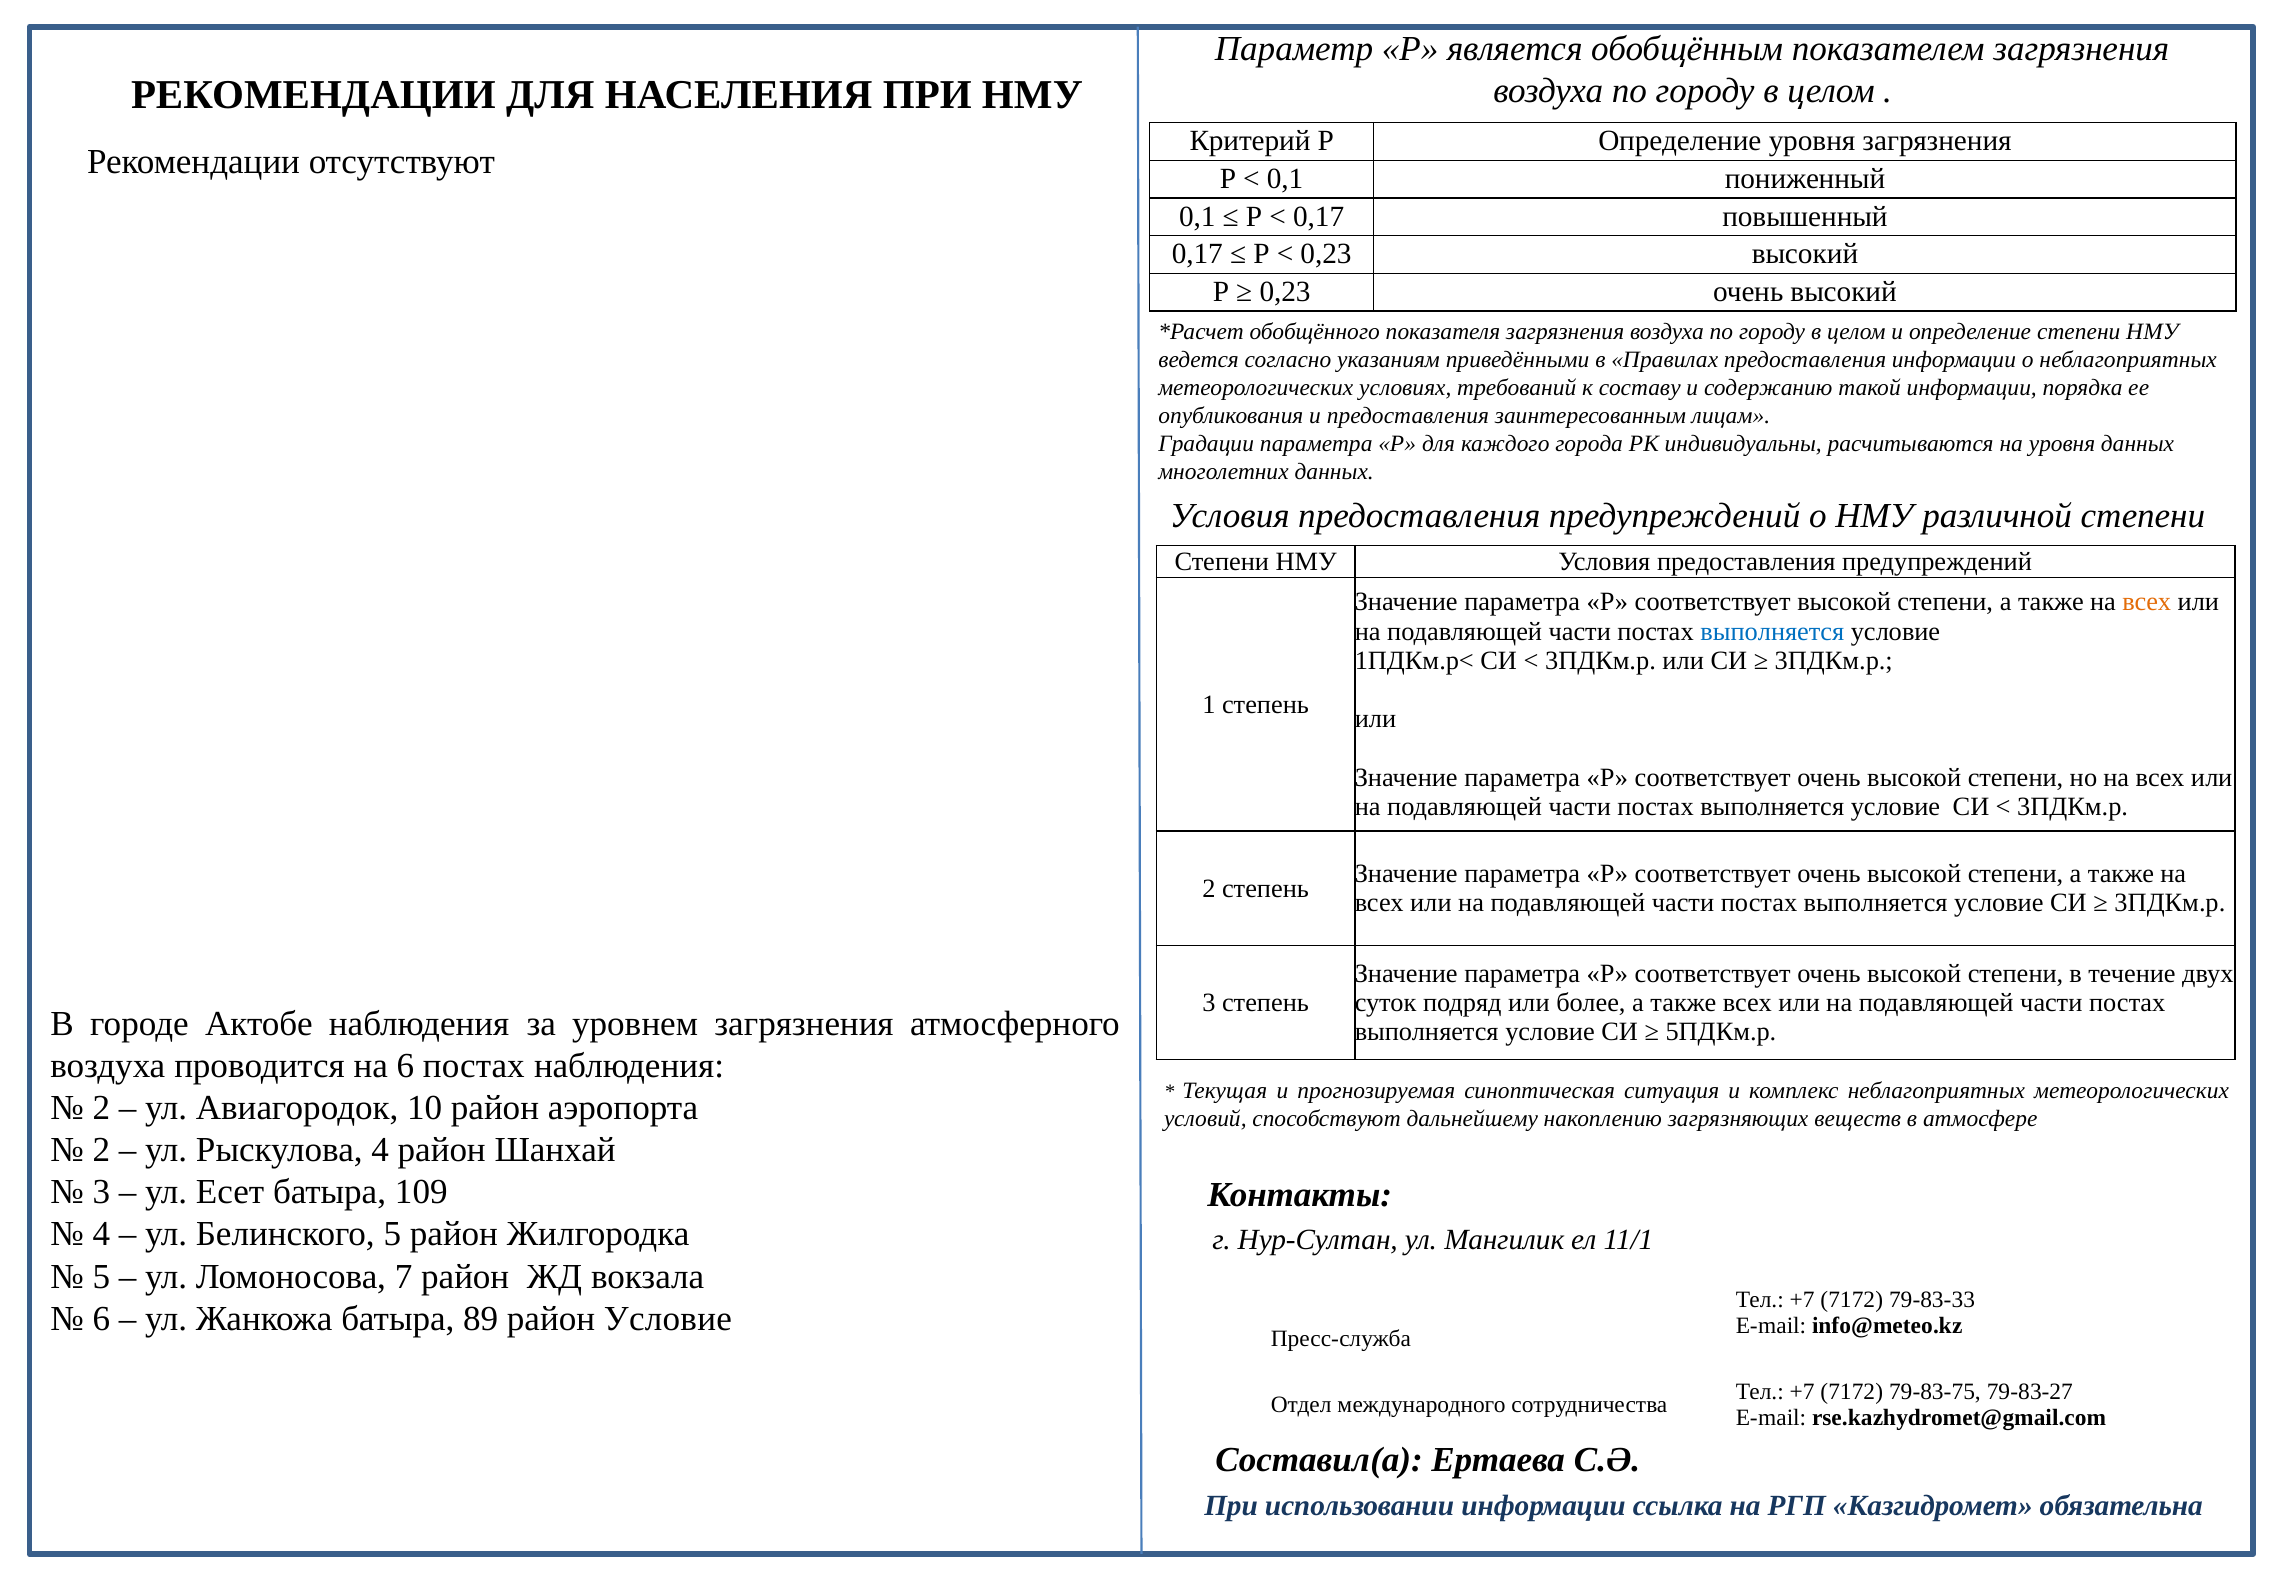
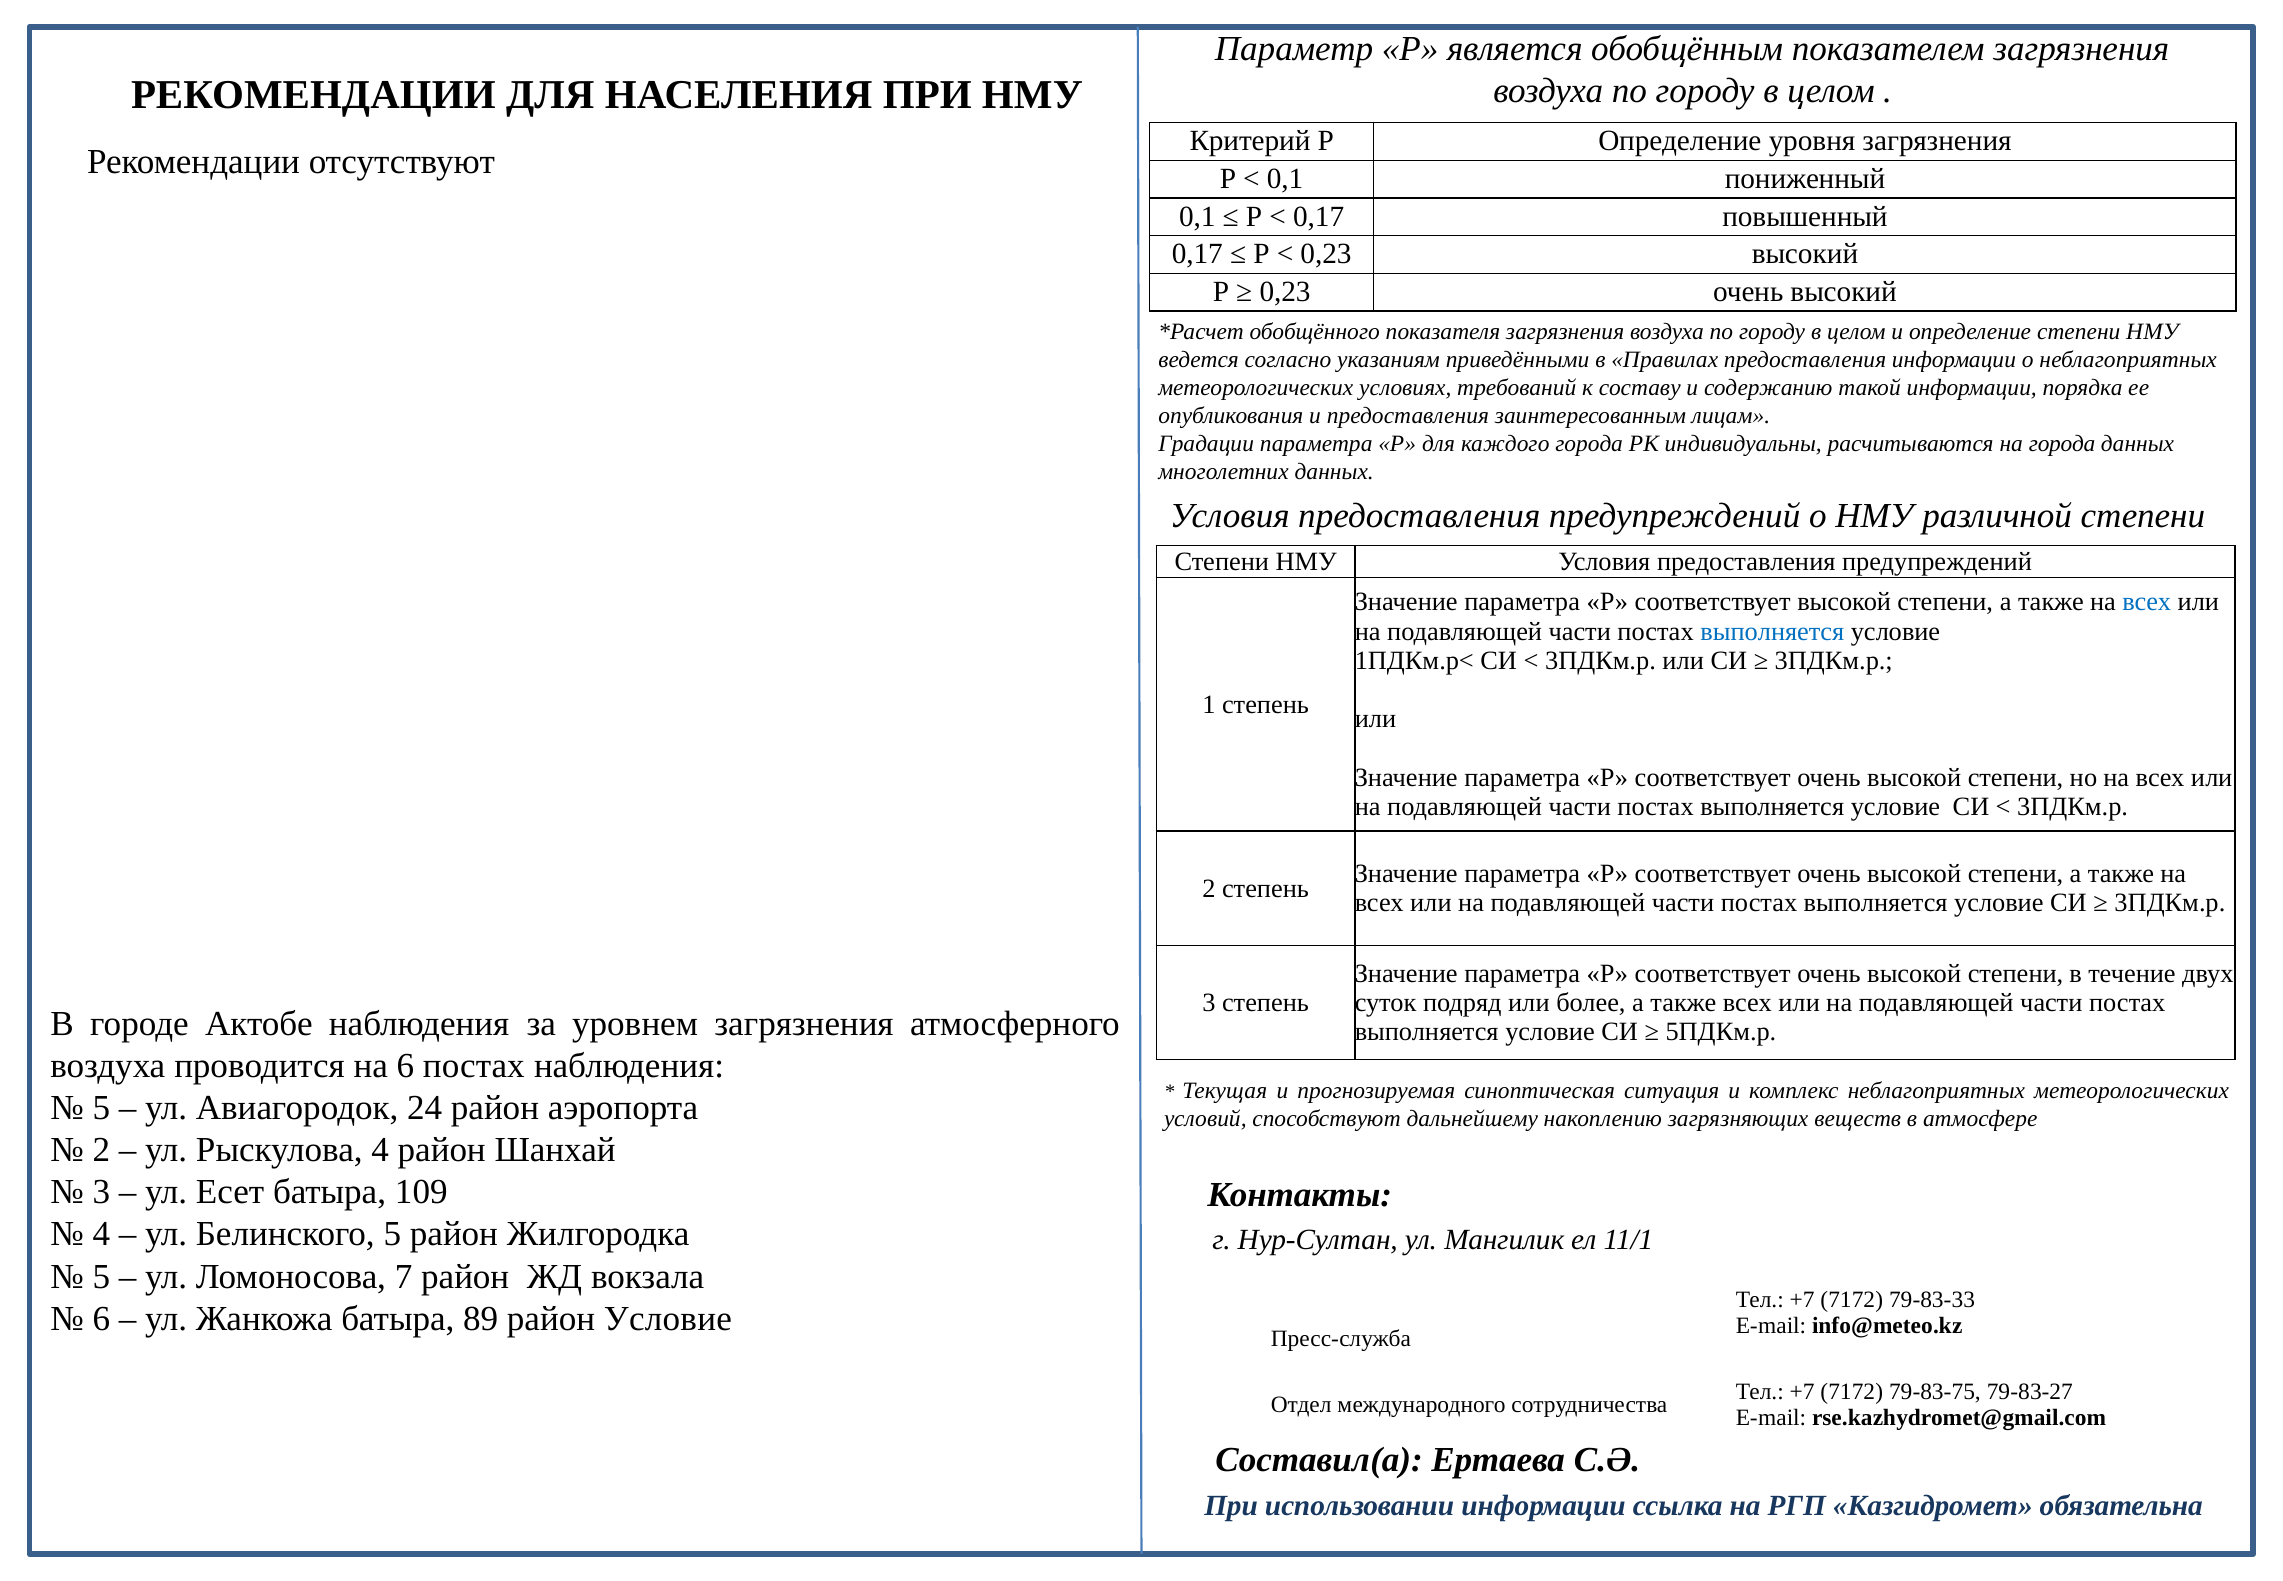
на уровня: уровня -> города (2062, 443)
всех colour: orange -> blue (2147, 602)
2: 2 -> 5 (101, 1107)
10: 10 -> 24 (425, 1107)
